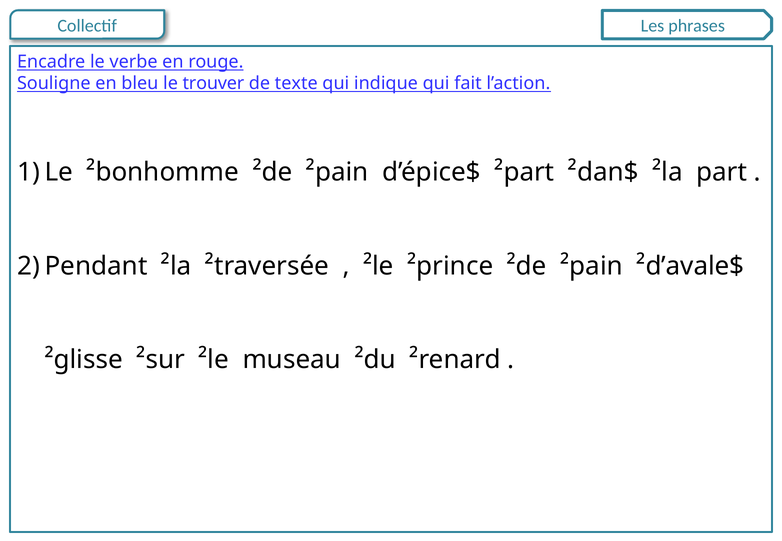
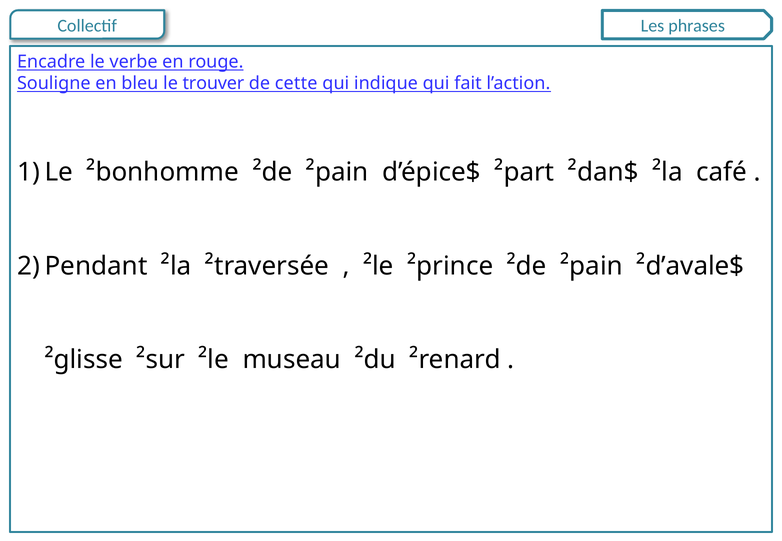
texte: texte -> cette (296, 83)
part: part -> café (722, 172)
